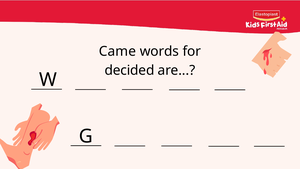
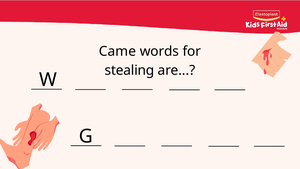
decided: decided -> stealing (130, 70)
